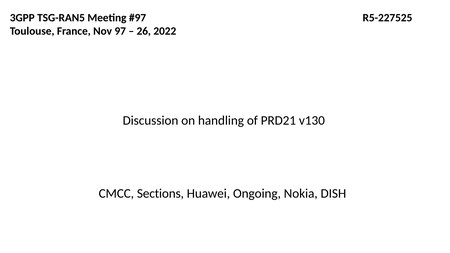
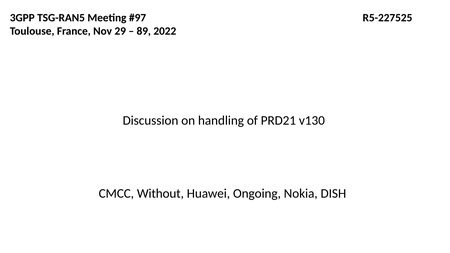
97: 97 -> 29 (120, 31)
26: 26 -> 89 (144, 31)
Sections: Sections -> Without (160, 194)
